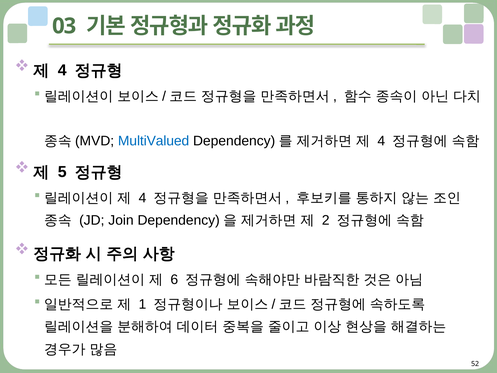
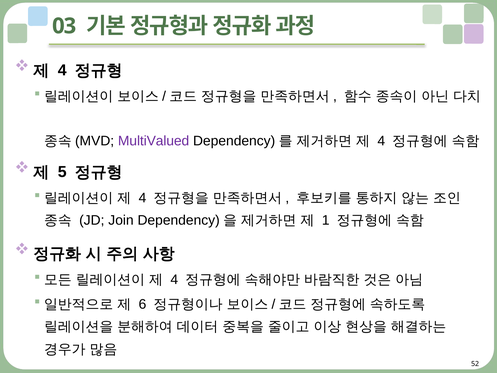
MultiValued colour: blue -> purple (154, 141)
2: 2 -> 1 (326, 220)
6: 6 -> 4 (174, 279)
1: 1 -> 6 (142, 304)
